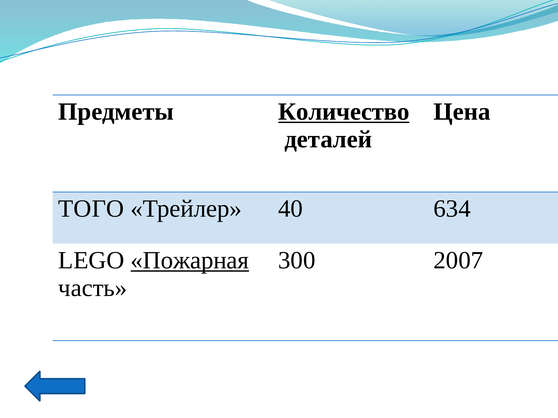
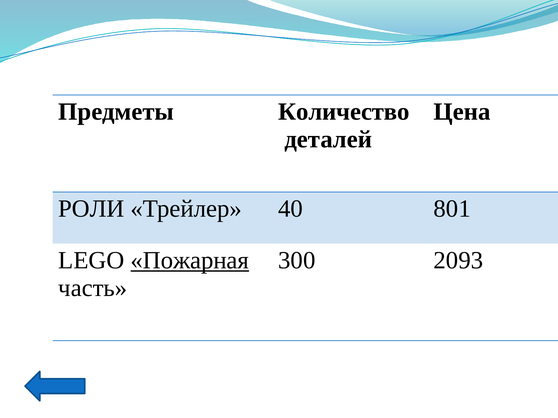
Количество underline: present -> none (344, 112)
ТОГО: ТОГО -> РОЛИ (91, 209)
634: 634 -> 801 (452, 209)
2007: 2007 -> 2093 (458, 261)
